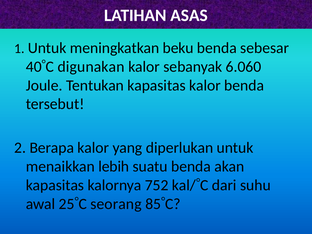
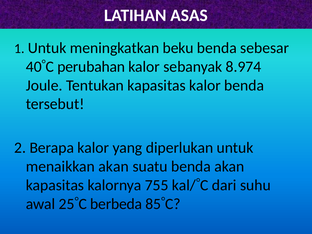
digunakan: digunakan -> perubahan (91, 67)
6.060: 6.060 -> 8.974 (243, 67)
menaikkan lebih: lebih -> akan (114, 166)
752: 752 -> 755 (157, 185)
seorang: seorang -> berbeda (116, 204)
